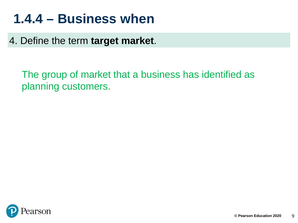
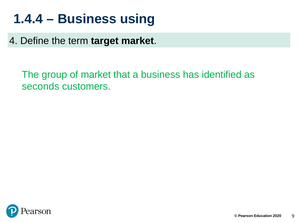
when: when -> using (138, 19)
planning: planning -> seconds (41, 87)
